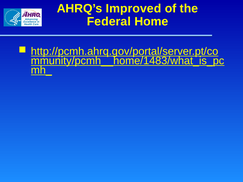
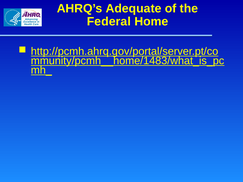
Improved: Improved -> Adequate (134, 8)
